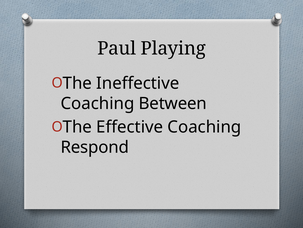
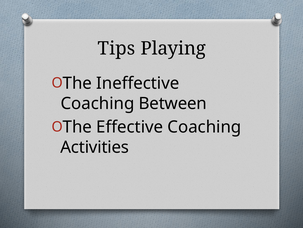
Paul: Paul -> Tips (117, 48)
Respond: Respond -> Activities (95, 147)
